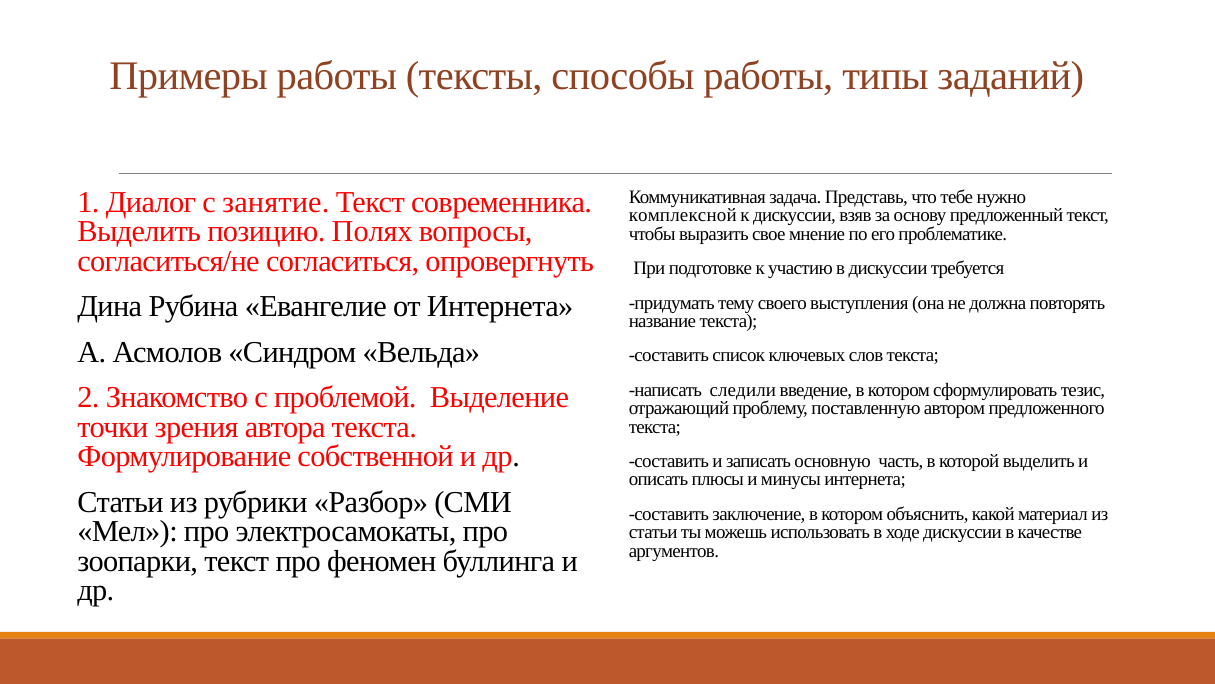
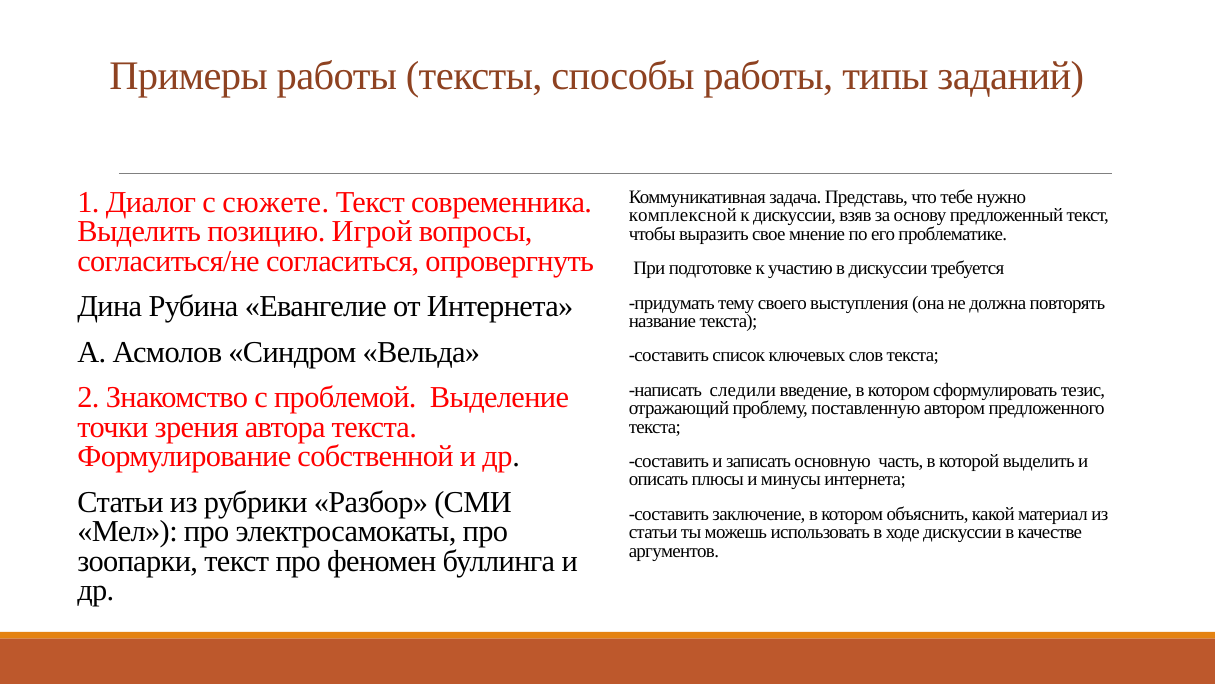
занятие: занятие -> сюжете (276, 202)
Полях: Полях -> Игрой (372, 232)
